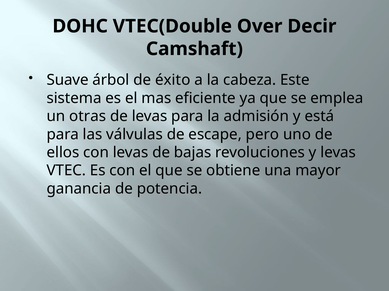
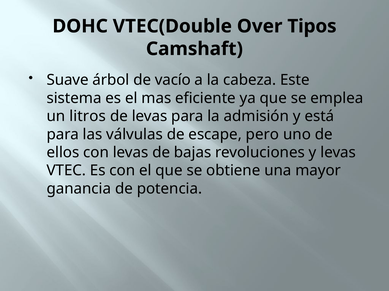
Decir: Decir -> Tipos (312, 26)
éxito: éxito -> vacío (173, 80)
otras: otras -> litros (88, 116)
